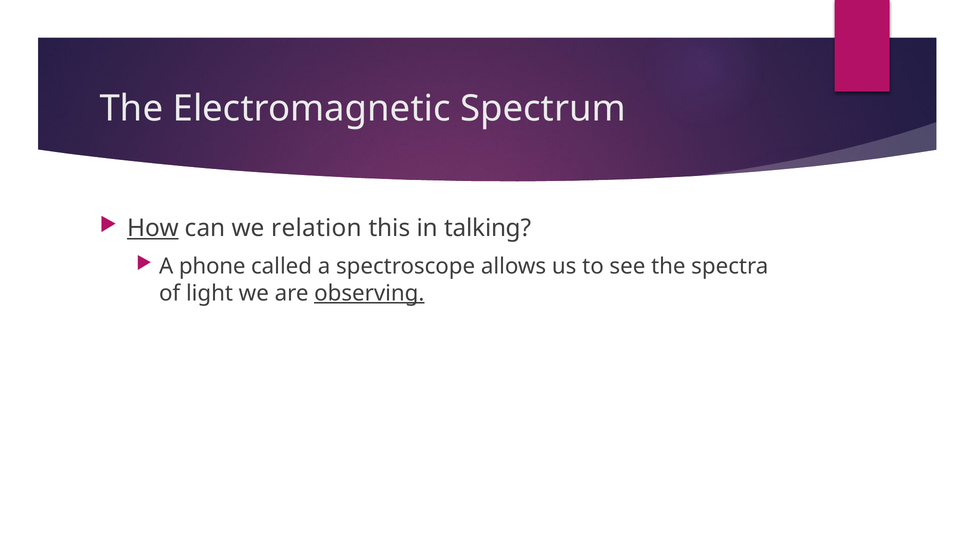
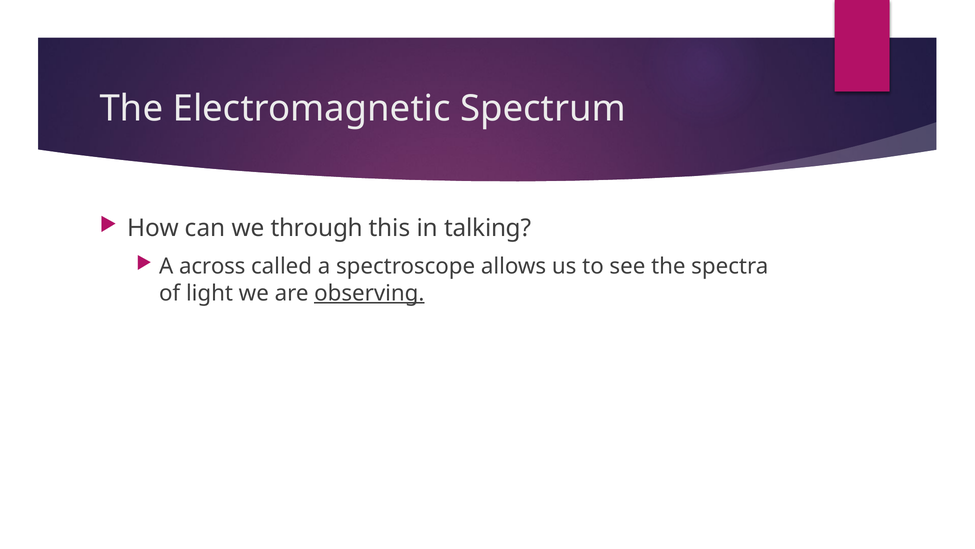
How underline: present -> none (153, 228)
relation: relation -> through (317, 228)
phone: phone -> across (212, 266)
